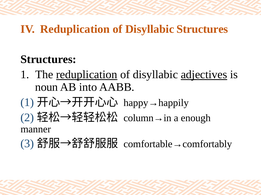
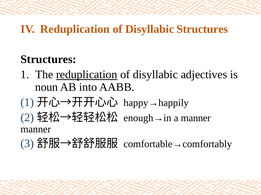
adjectives underline: present -> none (204, 75)
column→in: column→in -> enough→in (147, 118)
a enough: enough -> manner (196, 118)
